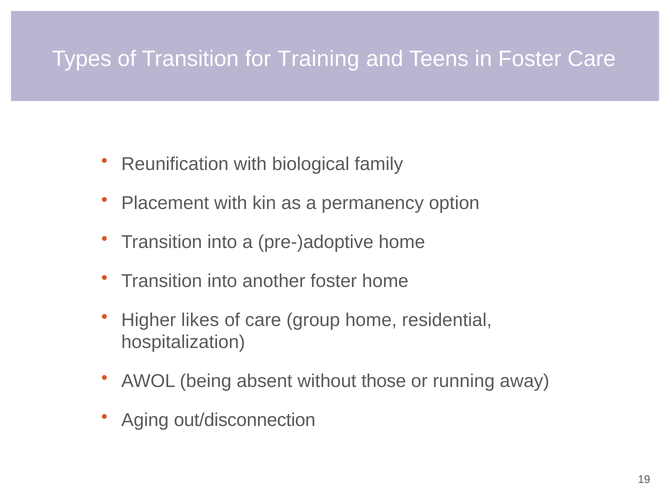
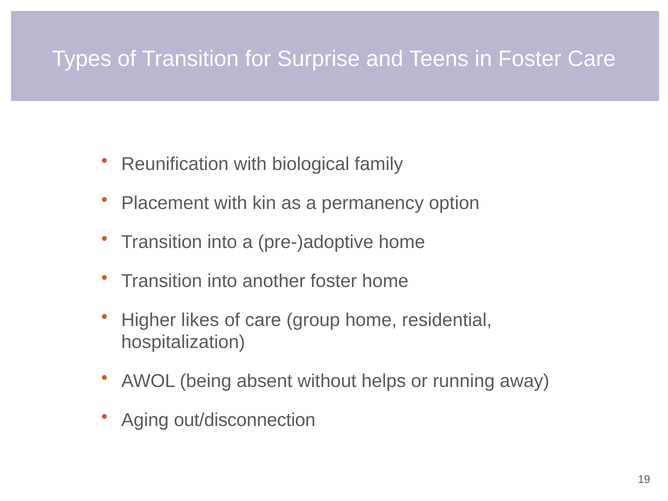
Training: Training -> Surprise (319, 59)
those: those -> helps (384, 381)
